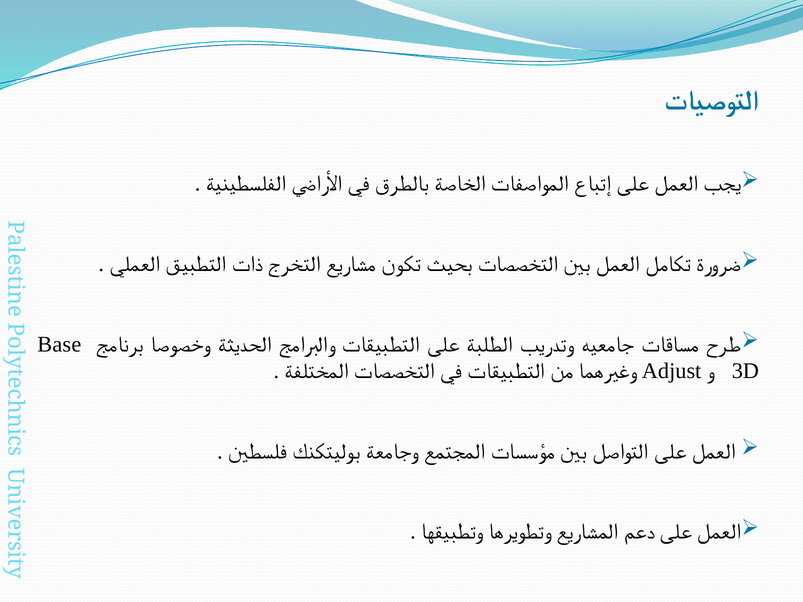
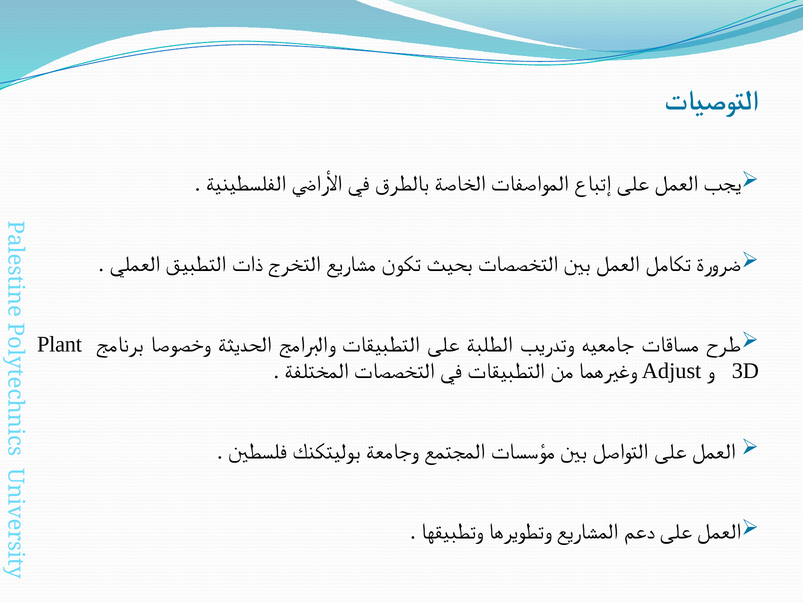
Base: Base -> Plant (60, 344)
